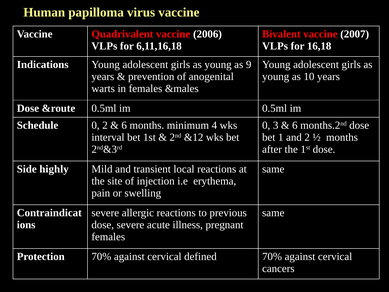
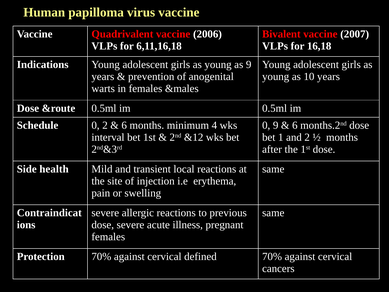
0 3: 3 -> 9 (276, 125)
highly: highly -> health (54, 169)
